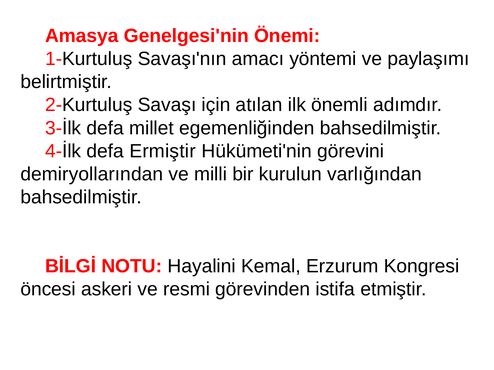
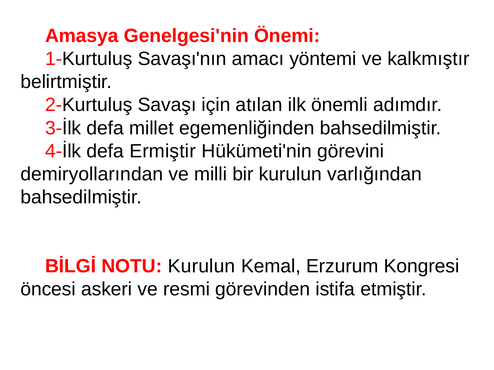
paylaşımı: paylaşımı -> kalkmıştır (428, 59)
NOTU Hayalini: Hayalini -> Kurulun (202, 267)
